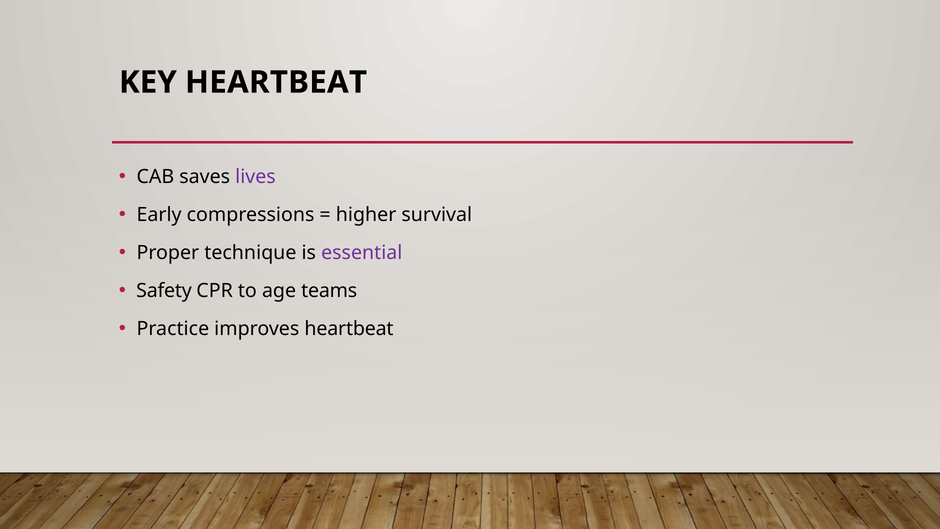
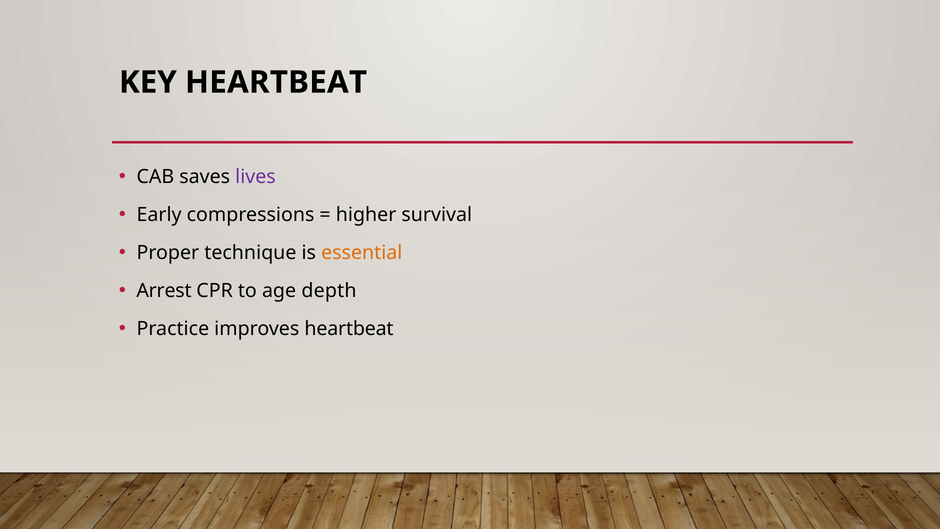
essential colour: purple -> orange (362, 253)
Safety: Safety -> Arrest (164, 291)
teams: teams -> depth (329, 291)
